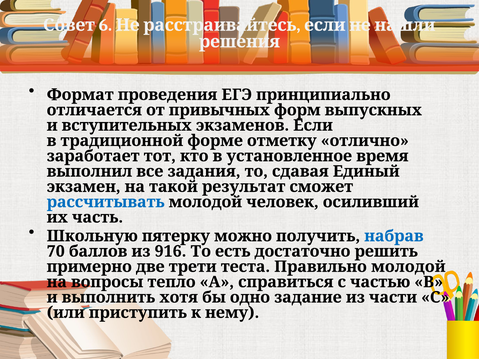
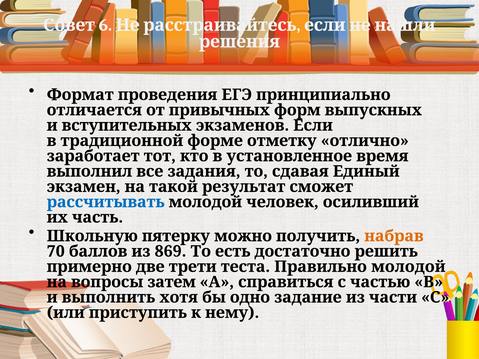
набрав colour: blue -> orange (394, 236)
916: 916 -> 869 (170, 252)
тепло: тепло -> затем (172, 282)
